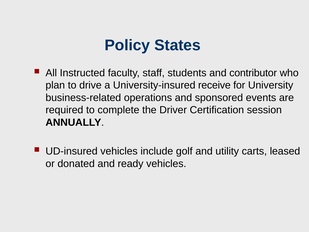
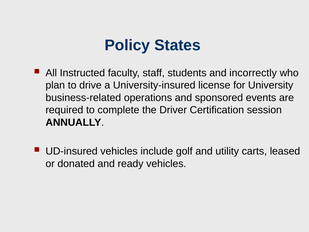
contributor: contributor -> incorrectly (253, 73)
receive: receive -> license (214, 85)
